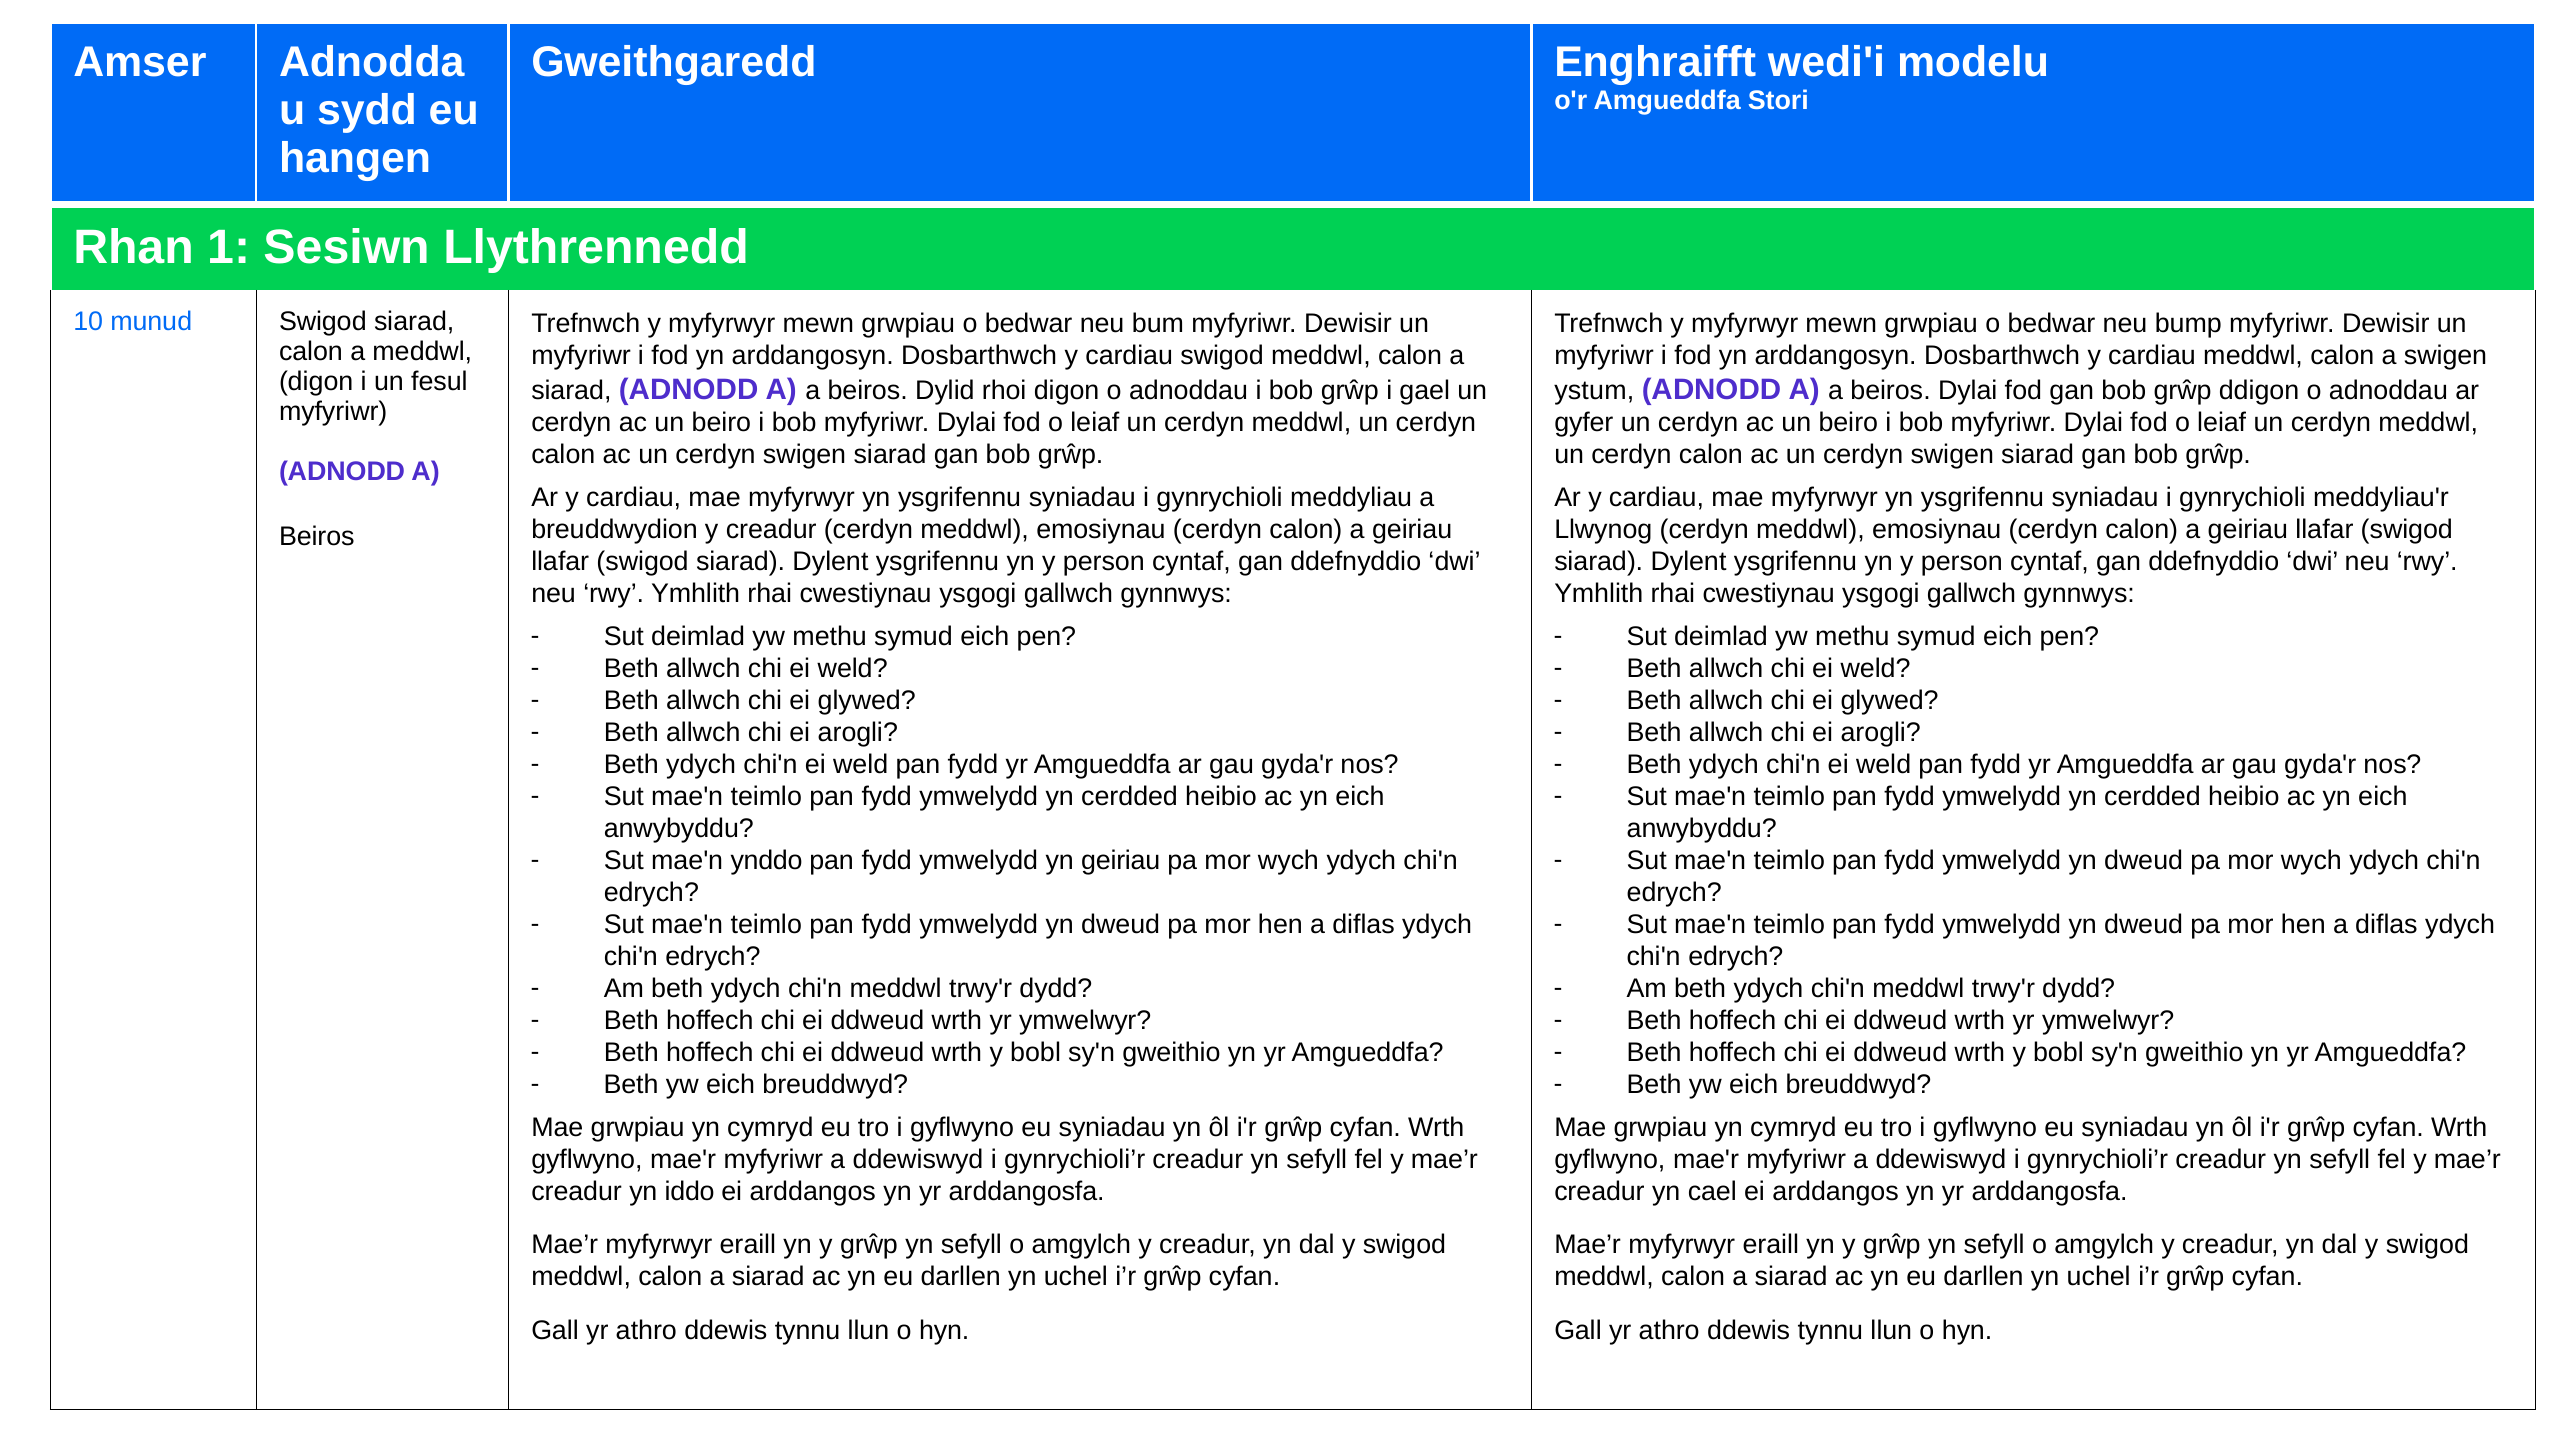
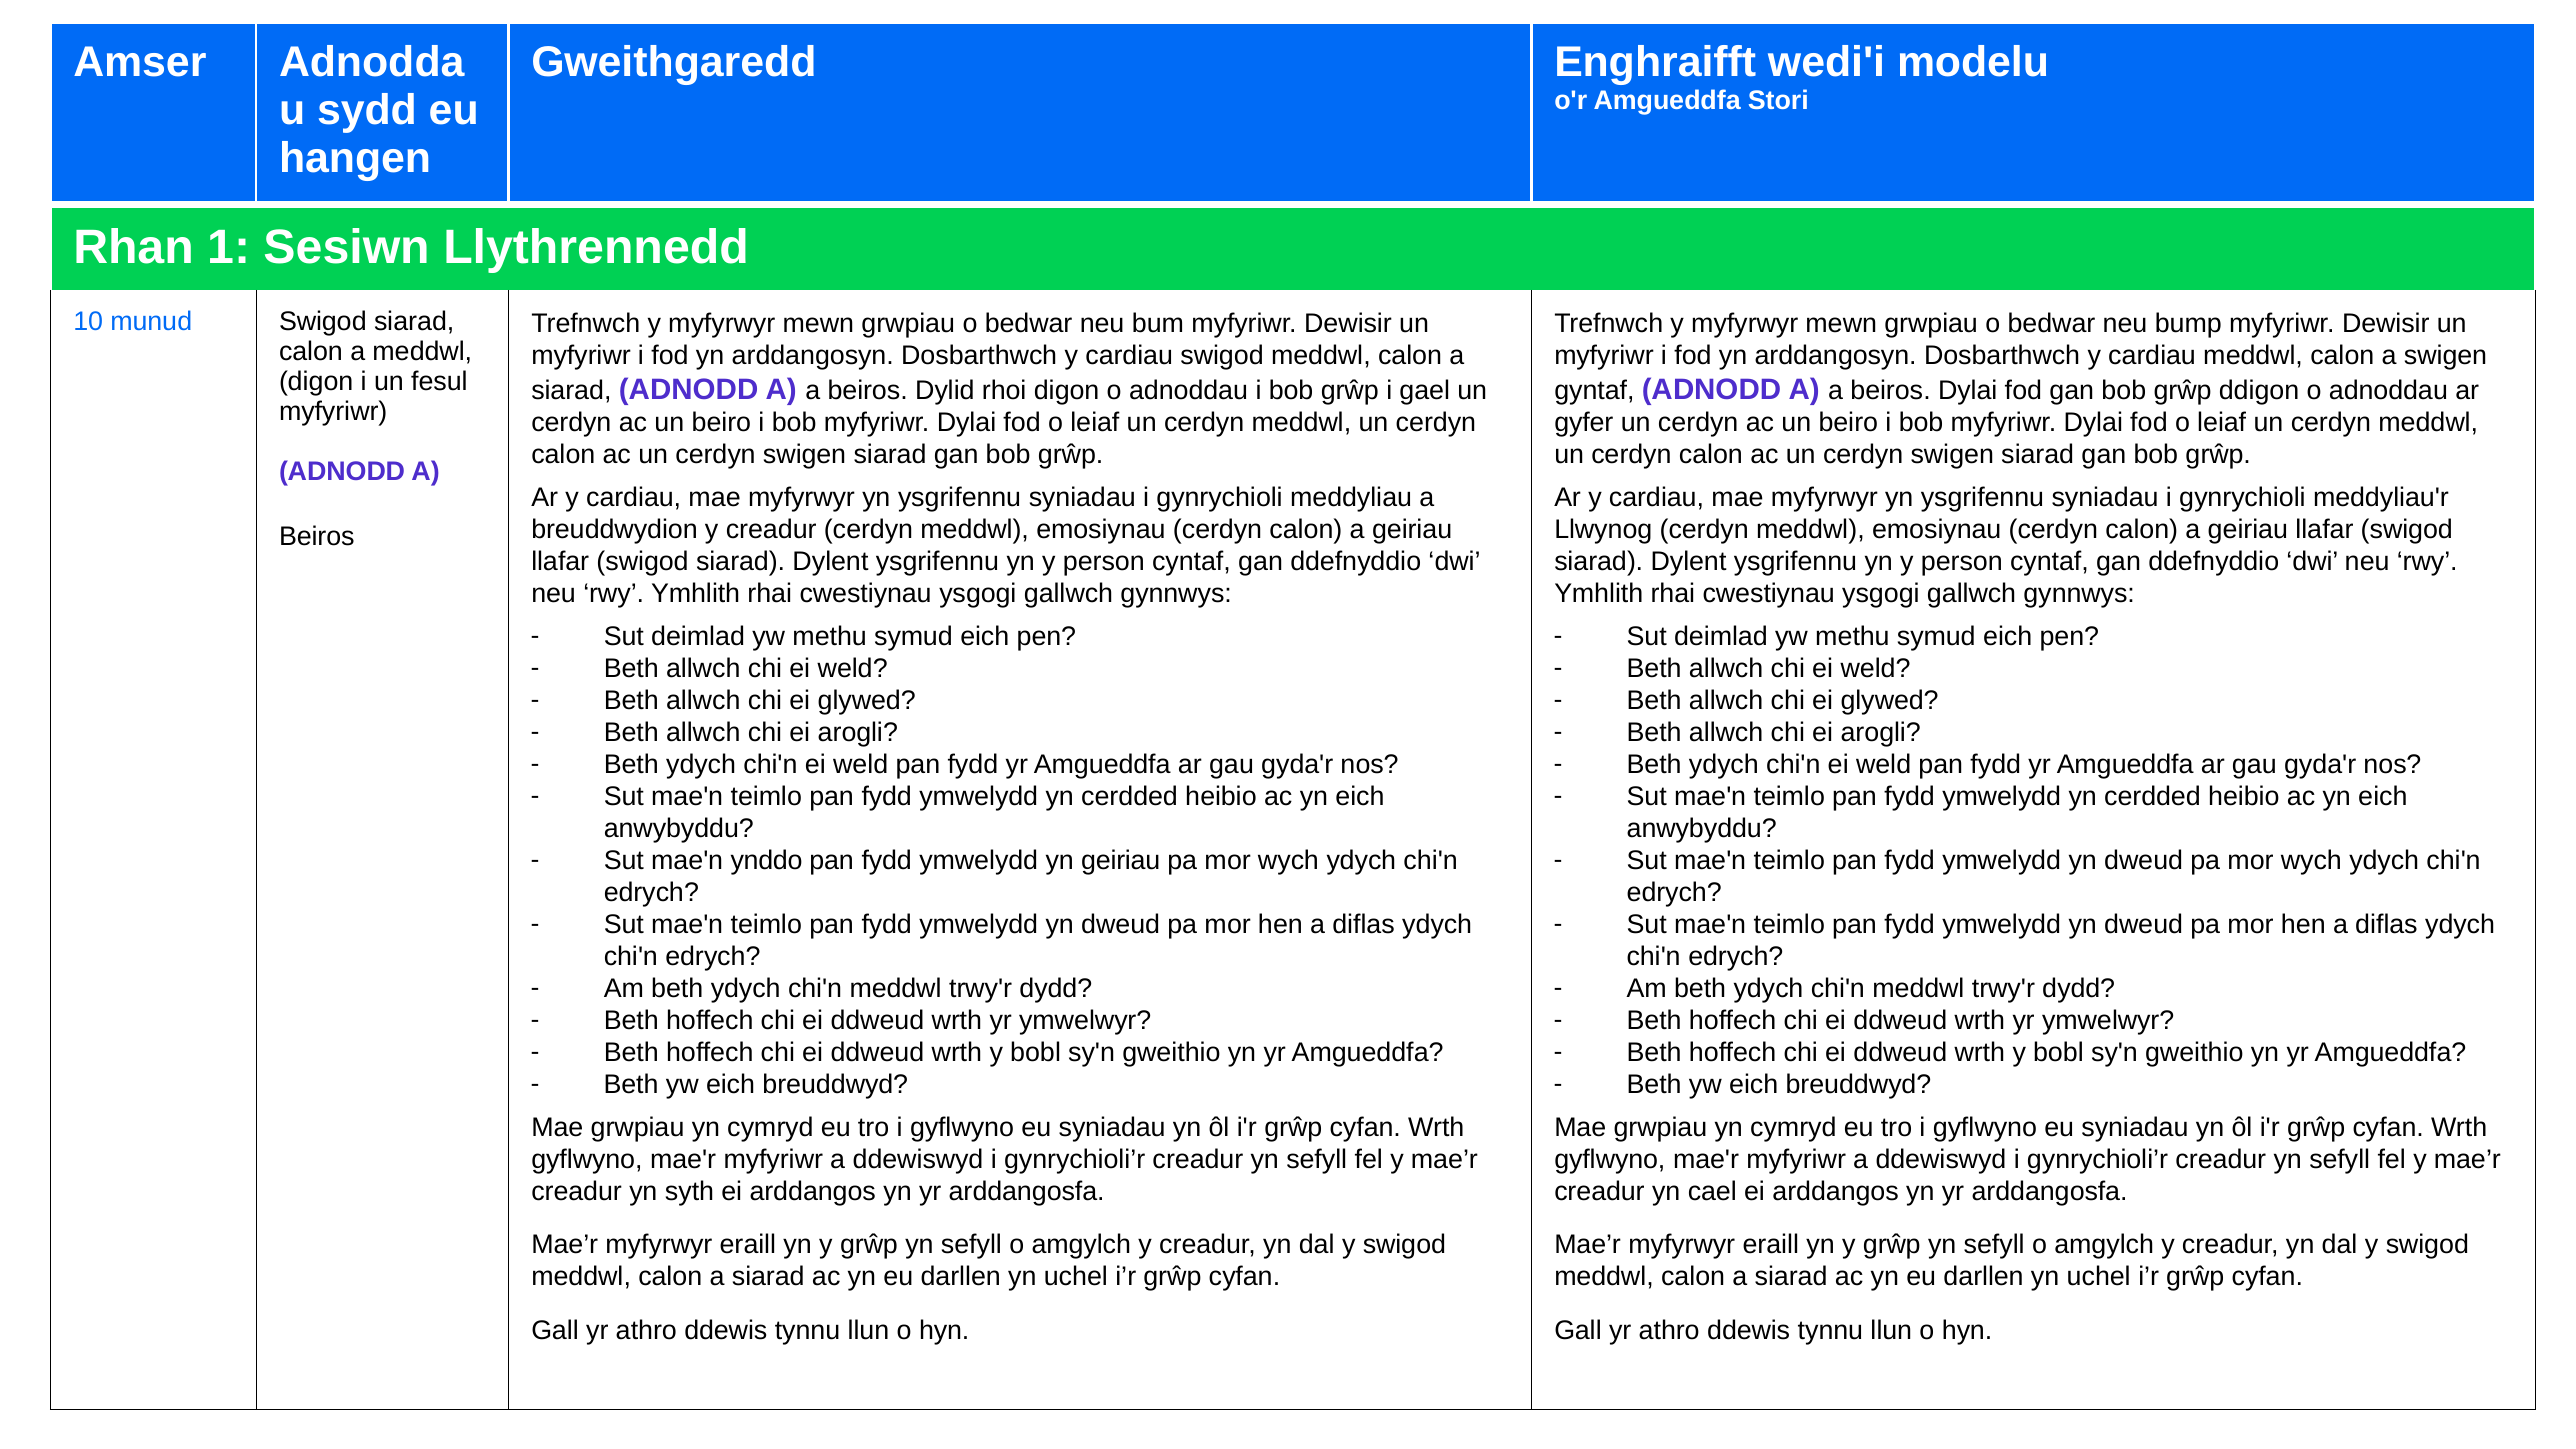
ystum: ystum -> gyntaf (1594, 390)
iddo: iddo -> syth (690, 1191)
